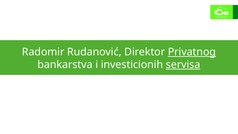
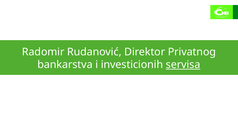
Privatnog underline: present -> none (192, 52)
